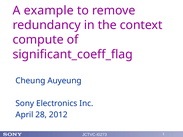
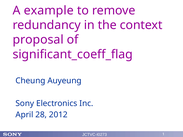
compute: compute -> proposal (38, 40)
